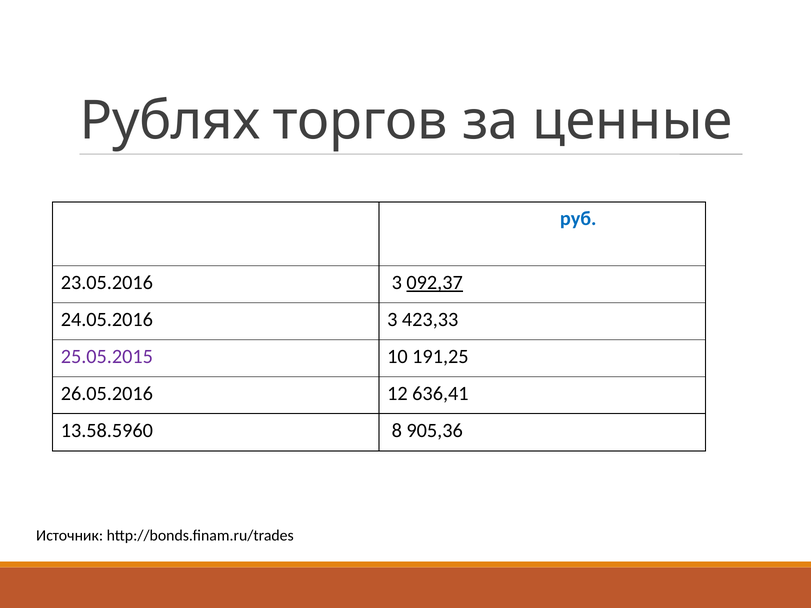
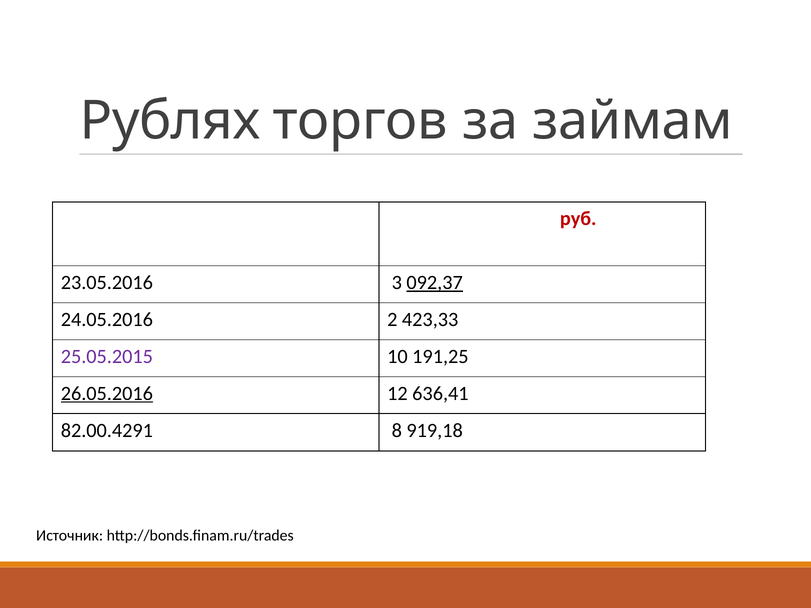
ценные: ценные -> займам (633, 121)
руб colour: blue -> red (578, 219)
24.05.2016 3: 3 -> 2 (392, 320)
26.05.2016 underline: none -> present (107, 394)
13.58.5960: 13.58.5960 -> 82.00.4291 (107, 431)
905,36: 905,36 -> 919,18 (435, 431)
